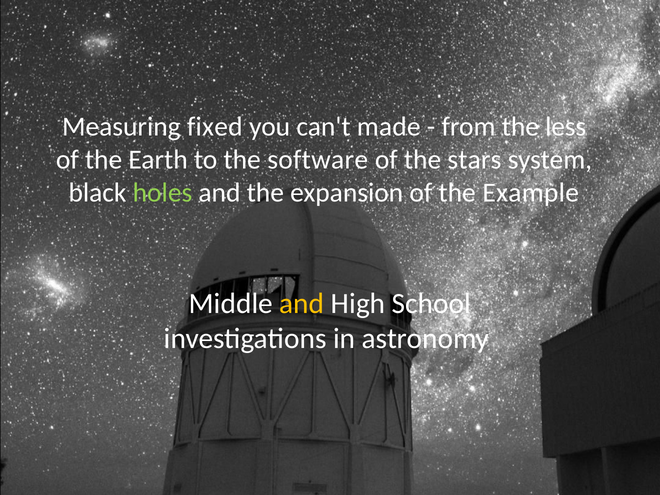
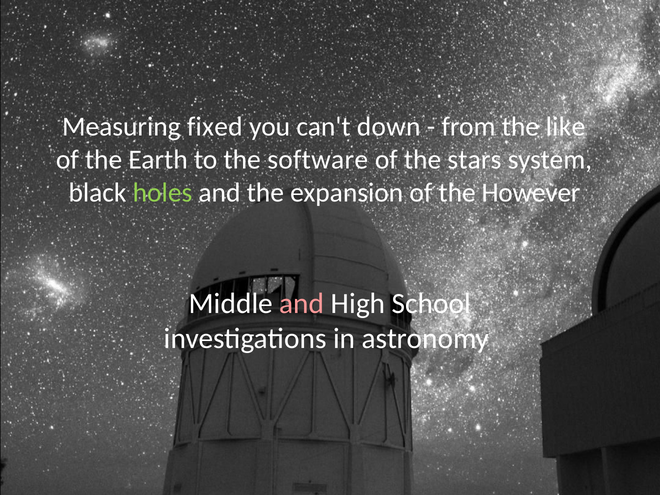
made: made -> down (389, 126)
less: less -> like (565, 126)
Example: Example -> However (531, 192)
and colour: yellow -> pink (302, 303)
